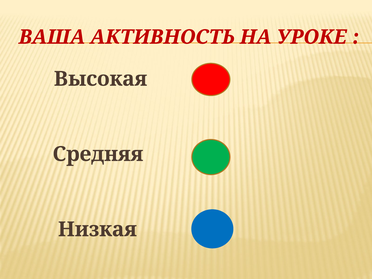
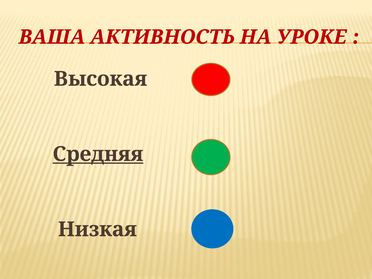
Средняя underline: none -> present (98, 154)
